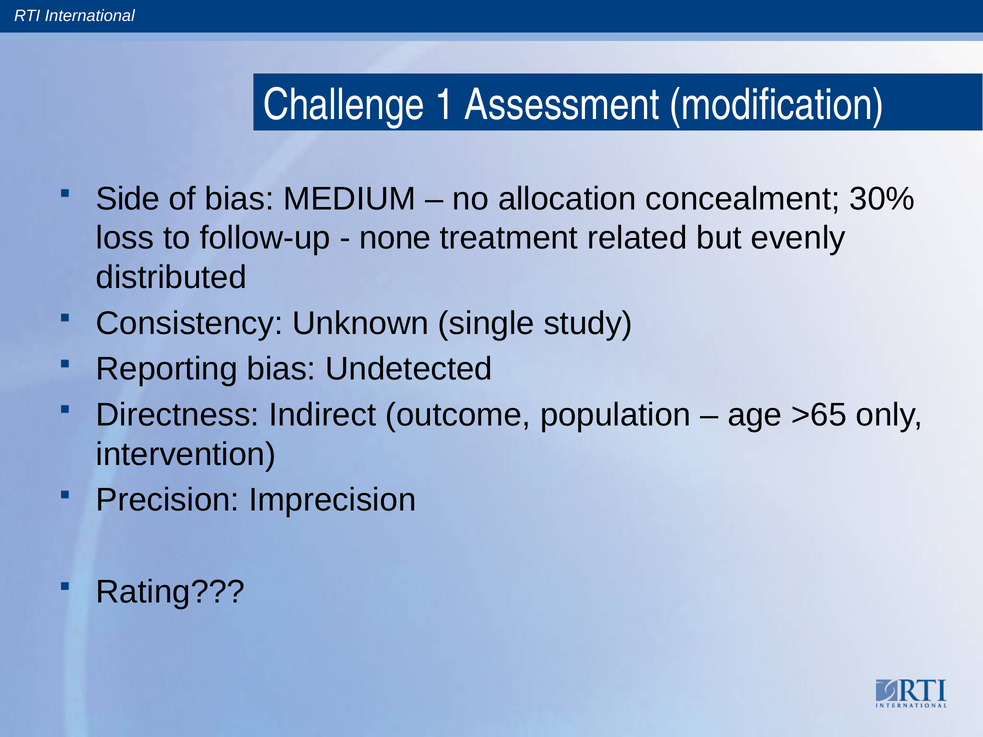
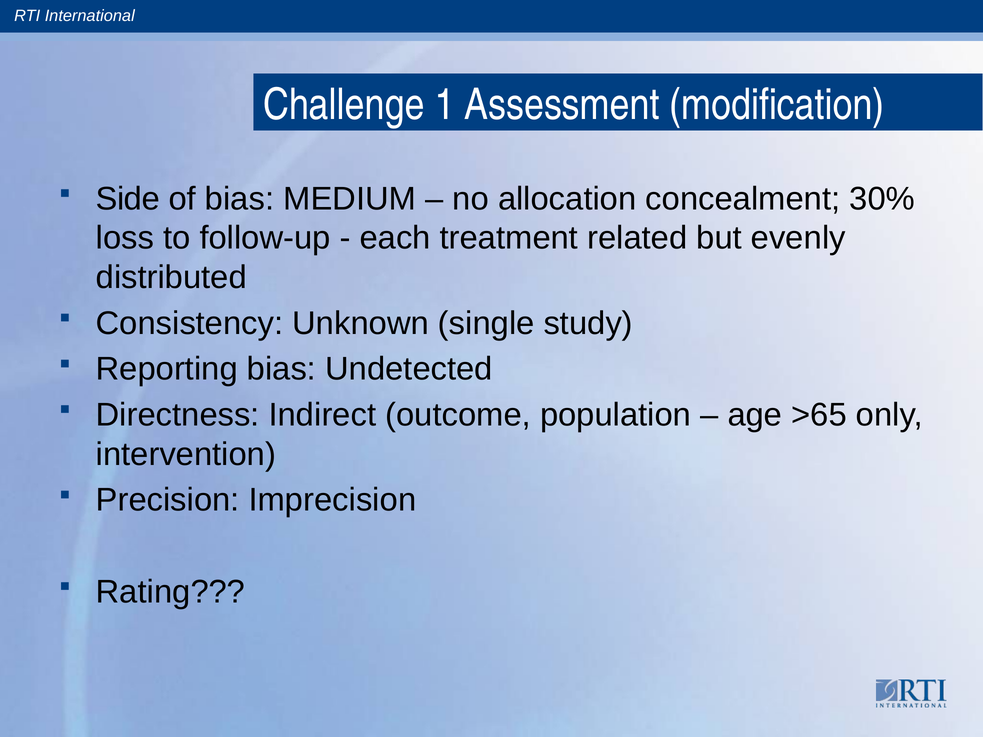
none: none -> each (395, 238)
